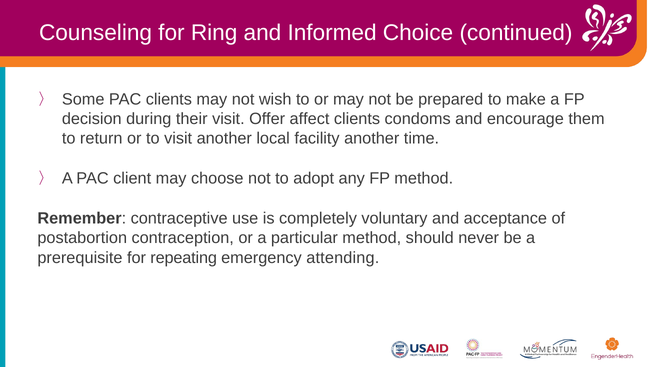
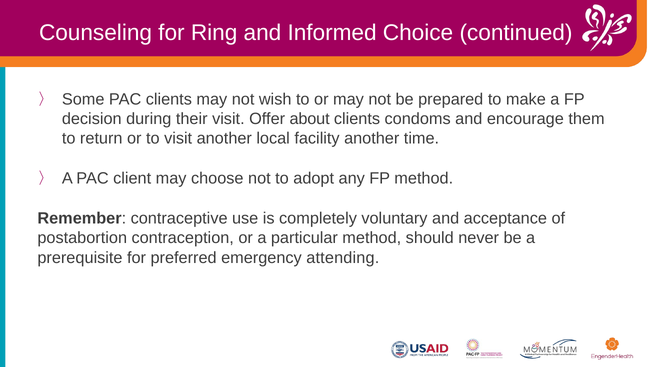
affect: affect -> about (310, 119)
repeating: repeating -> preferred (184, 257)
